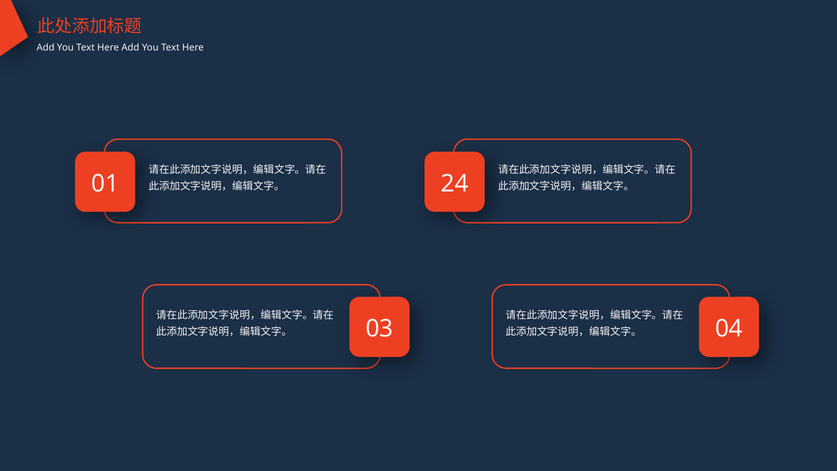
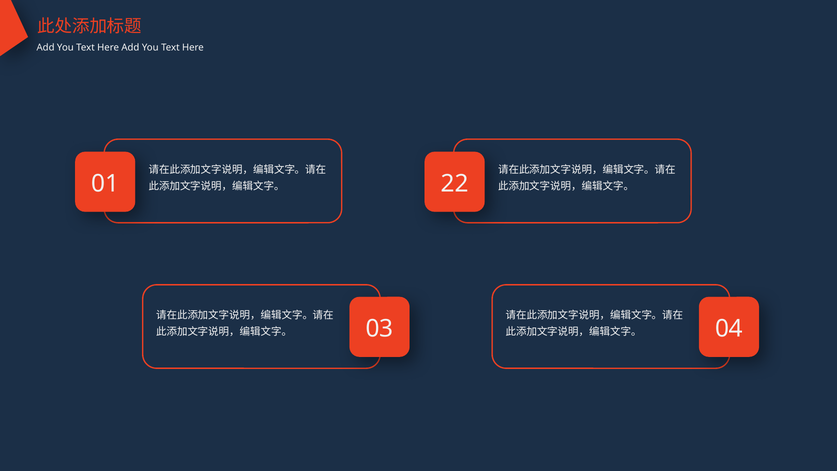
24: 24 -> 22 (455, 183)
